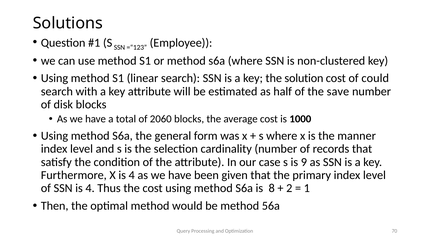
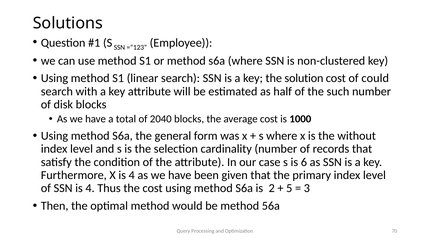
save: save -> such (338, 91)
2060: 2060 -> 2040 (161, 119)
manner: manner -> without (357, 136)
9: 9 -> 6 (304, 162)
8: 8 -> 2 (272, 188)
2: 2 -> 5 (289, 188)
1: 1 -> 3 (307, 188)
